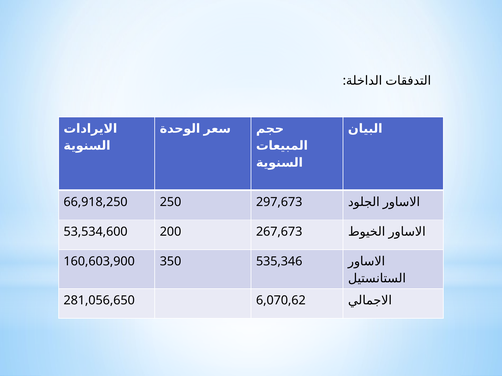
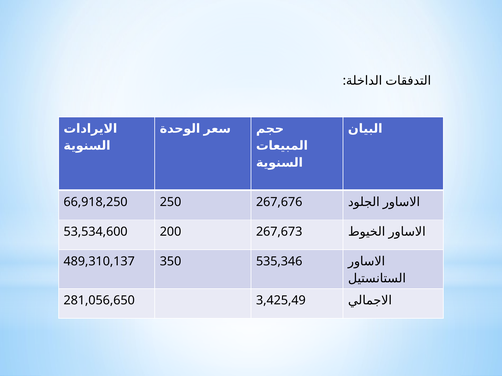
297,673: 297,673 -> 267,676 (279, 202)
160,603,900: 160,603,900 -> 489,310,137 (99, 262)
6,070,62: 6,070,62 -> 3,425,49 (281, 301)
